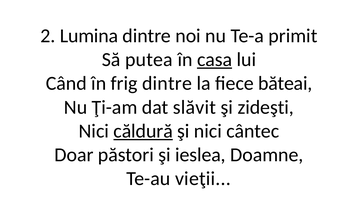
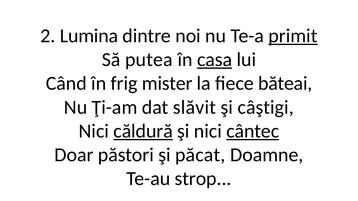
primit underline: none -> present (293, 36)
frig dintre: dintre -> mister (167, 84)
zideşti: zideşti -> câştigi (266, 107)
cântec underline: none -> present (253, 131)
ieslea: ieslea -> păcat (200, 155)
vieţii: vieţii -> strop (203, 179)
